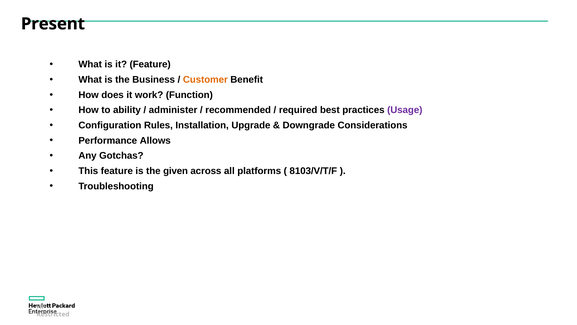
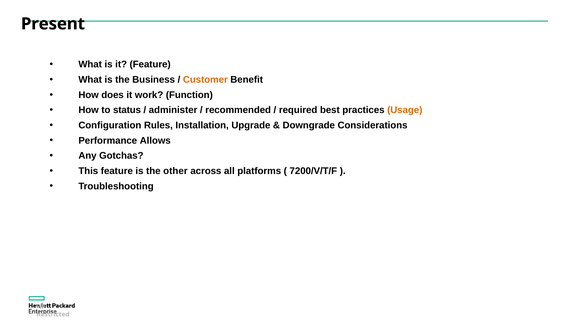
ability: ability -> status (127, 110)
Usage colour: purple -> orange (405, 110)
given: given -> other (175, 171)
8103/V/T/F: 8103/V/T/F -> 7200/V/T/F (313, 171)
